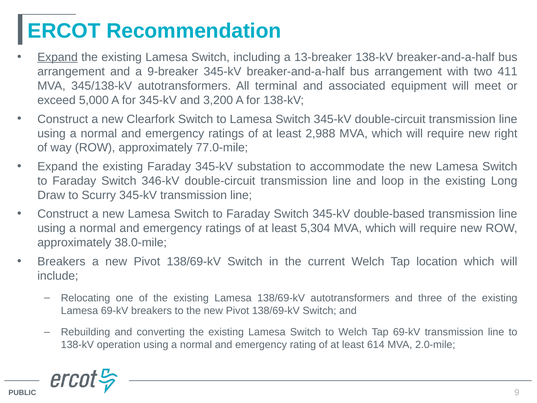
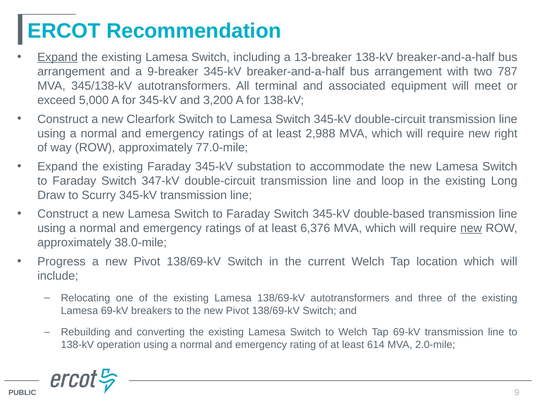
411: 411 -> 787 (508, 72)
346-kV: 346-kV -> 347-kV (161, 181)
5,304: 5,304 -> 6,376 (315, 228)
new underline: none -> present (471, 228)
Breakers: Breakers -> Progress (61, 261)
